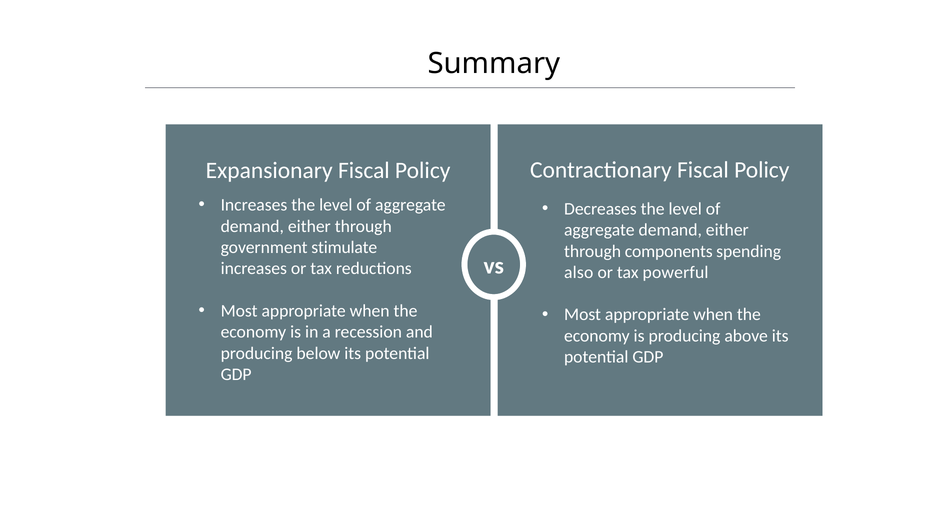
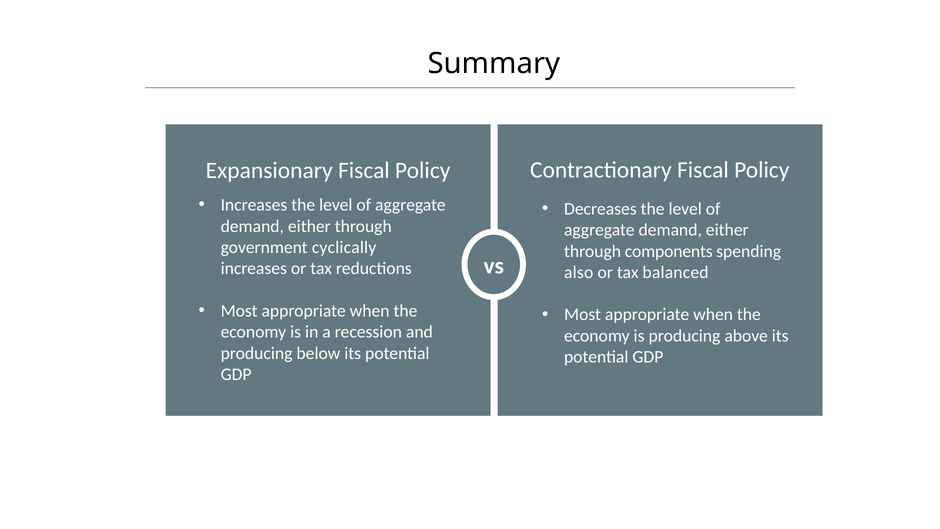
stimulate: stimulate -> cyclically (344, 247)
powerful: powerful -> balanced (676, 272)
